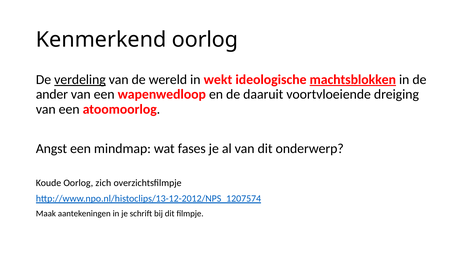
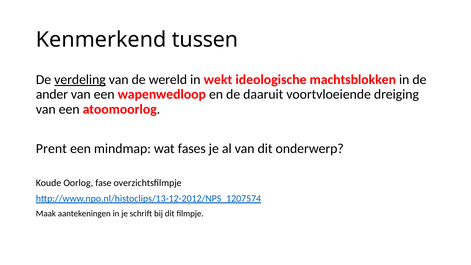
Kenmerkend oorlog: oorlog -> tussen (205, 40)
machtsblokken underline: present -> none (353, 80)
Angst: Angst -> Prent (51, 149)
zich: zich -> fase (103, 183)
